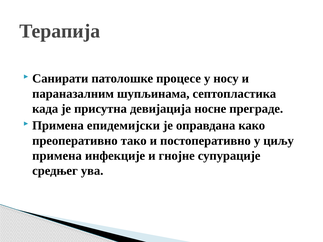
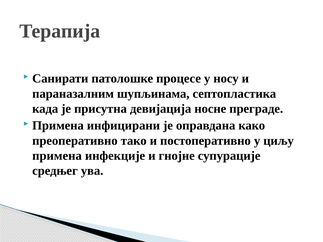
епидемијски: епидемијски -> инфицирани (123, 126)
